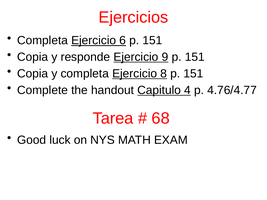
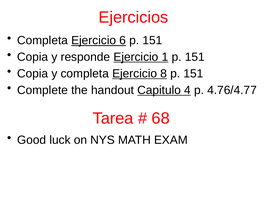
9: 9 -> 1 (165, 57)
